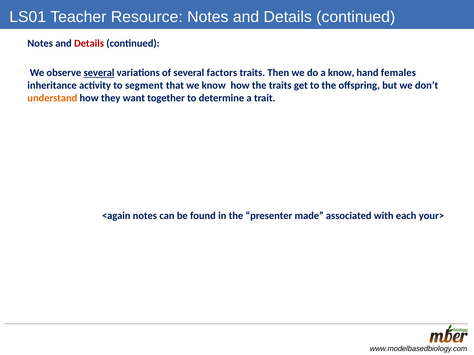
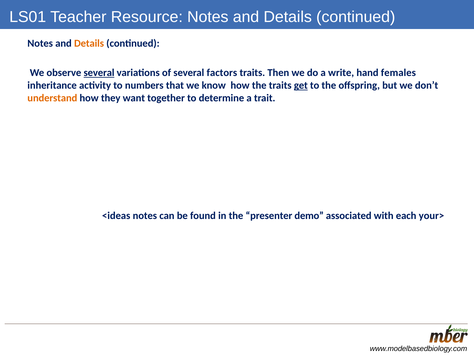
Details colour: red -> orange (89, 43)
a know: know -> write (341, 73)
segment: segment -> numbers (144, 86)
get underline: none -> present (301, 86)
<again: <again -> <ideas (116, 216)
made: made -> demo (309, 216)
